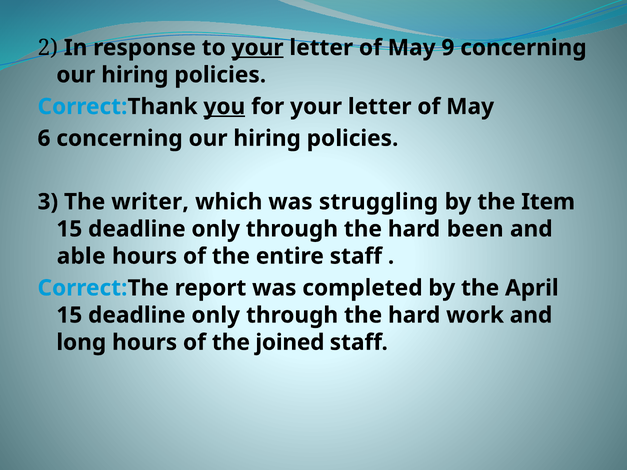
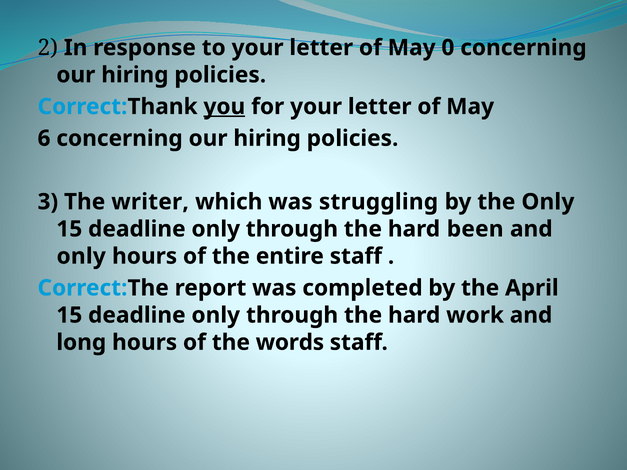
your underline: present -> none (258, 48)
9: 9 -> 0 (448, 48)
the Item: Item -> Only (548, 202)
able: able -> only (81, 256)
joined: joined -> words (290, 343)
